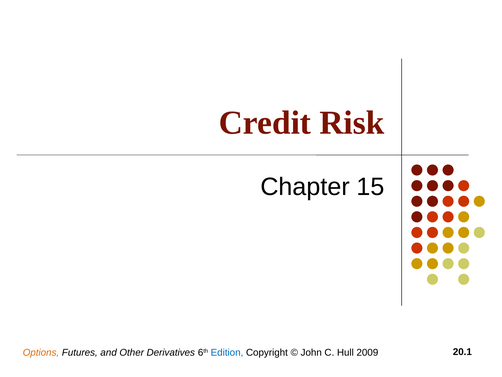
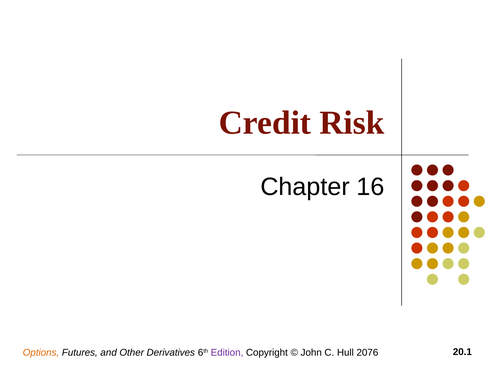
15: 15 -> 16 (371, 187)
Edition colour: blue -> purple (227, 352)
2009: 2009 -> 2076 (367, 352)
